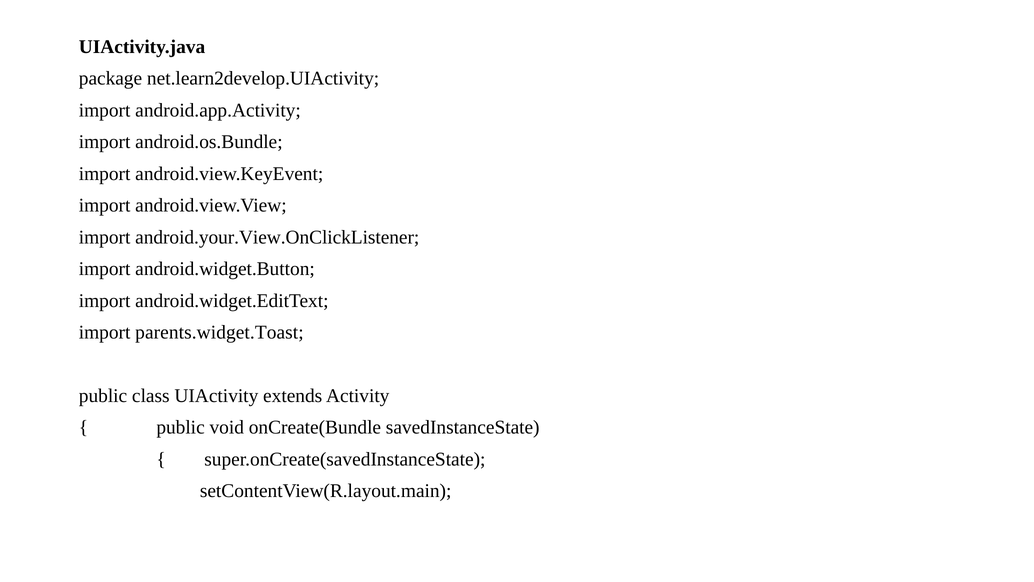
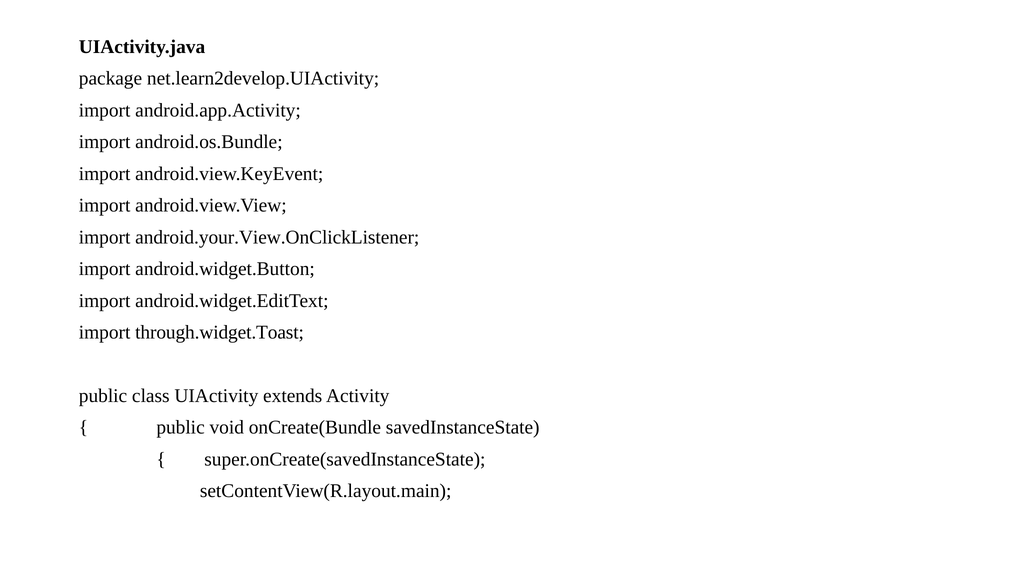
parents.widget.Toast: parents.widget.Toast -> through.widget.Toast (220, 332)
